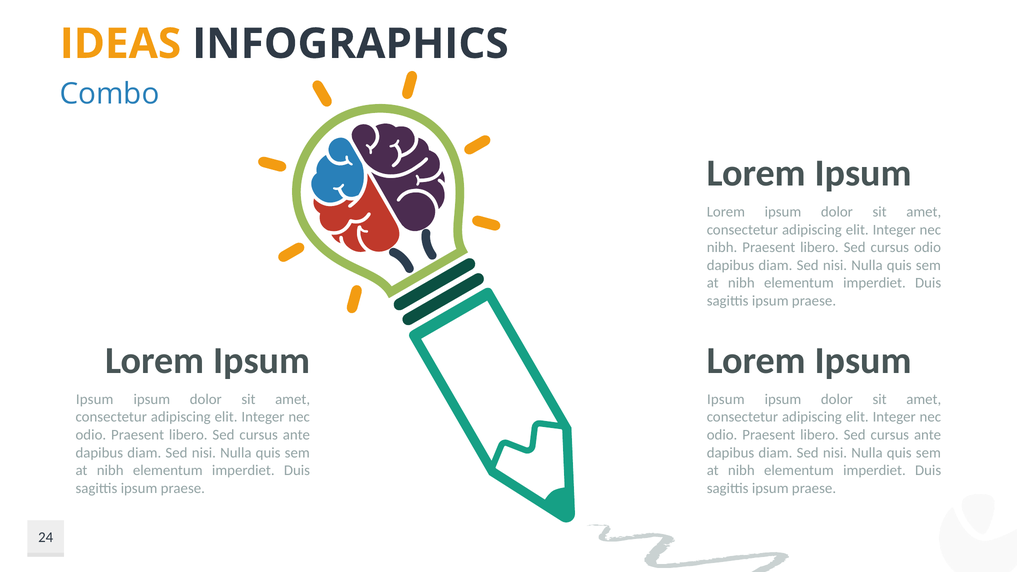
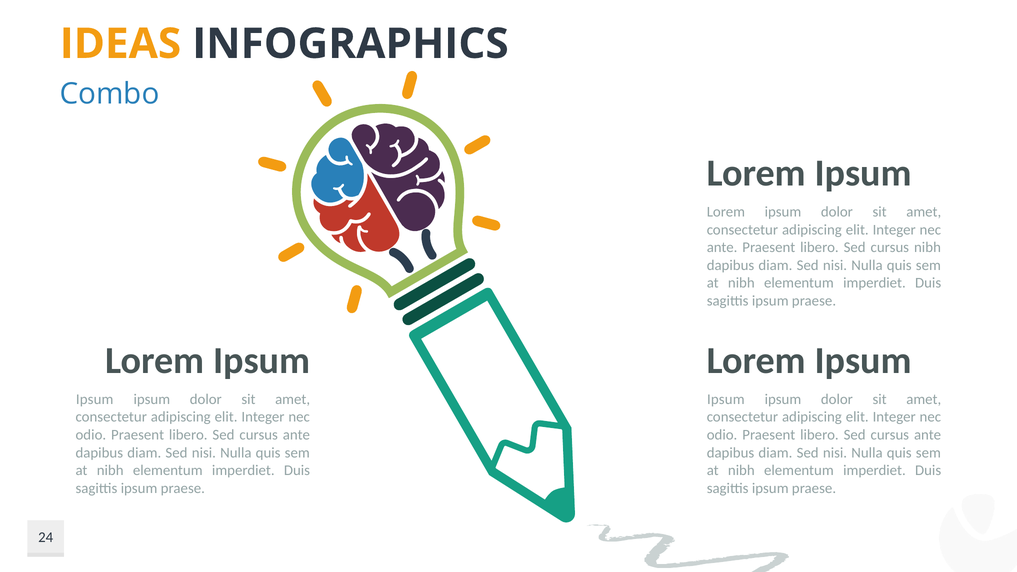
nibh: nibh -> ante (722, 247)
cursus odio: odio -> nibh (927, 247)
